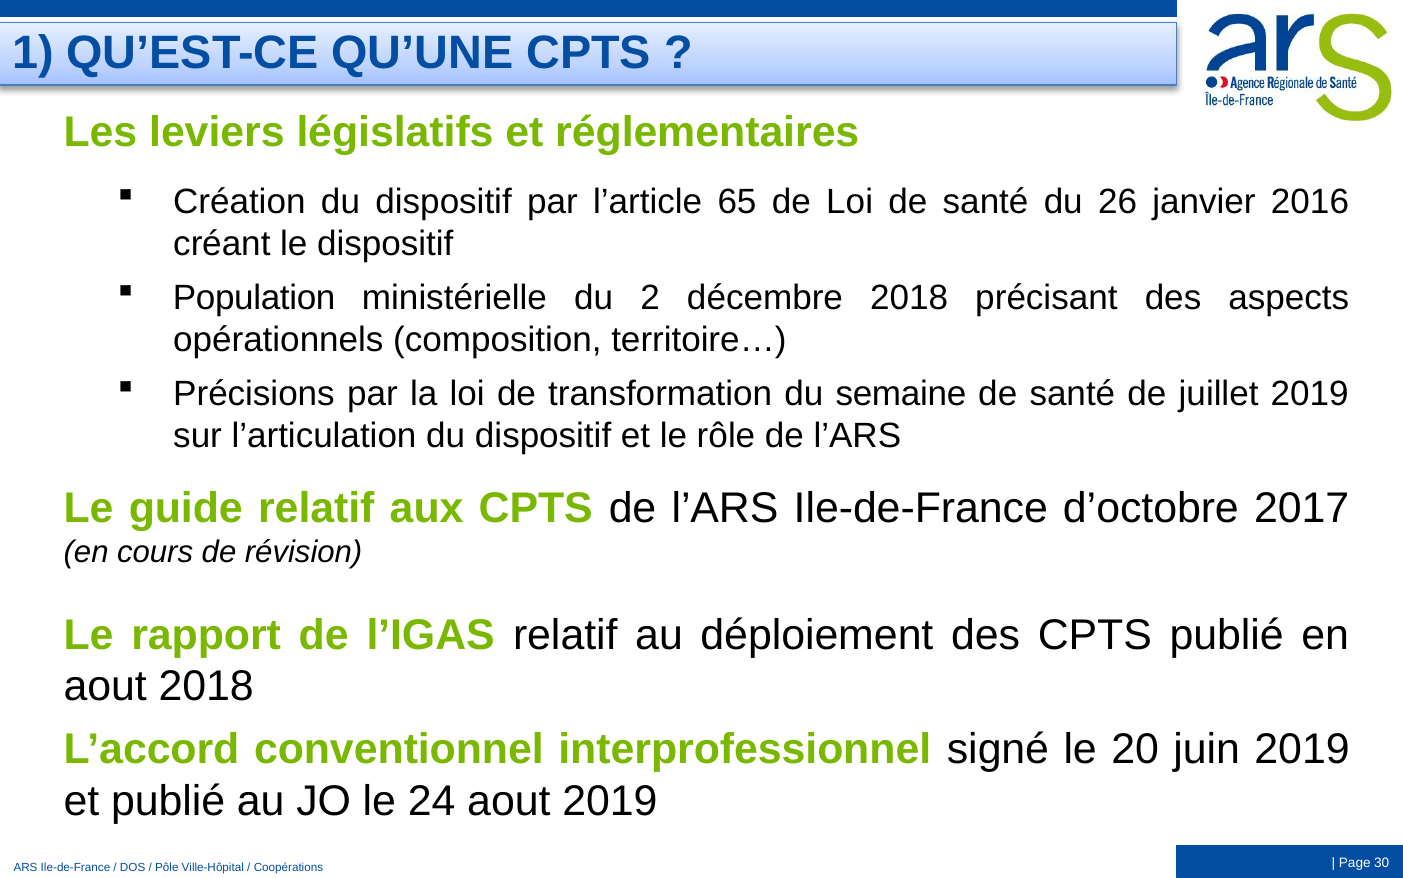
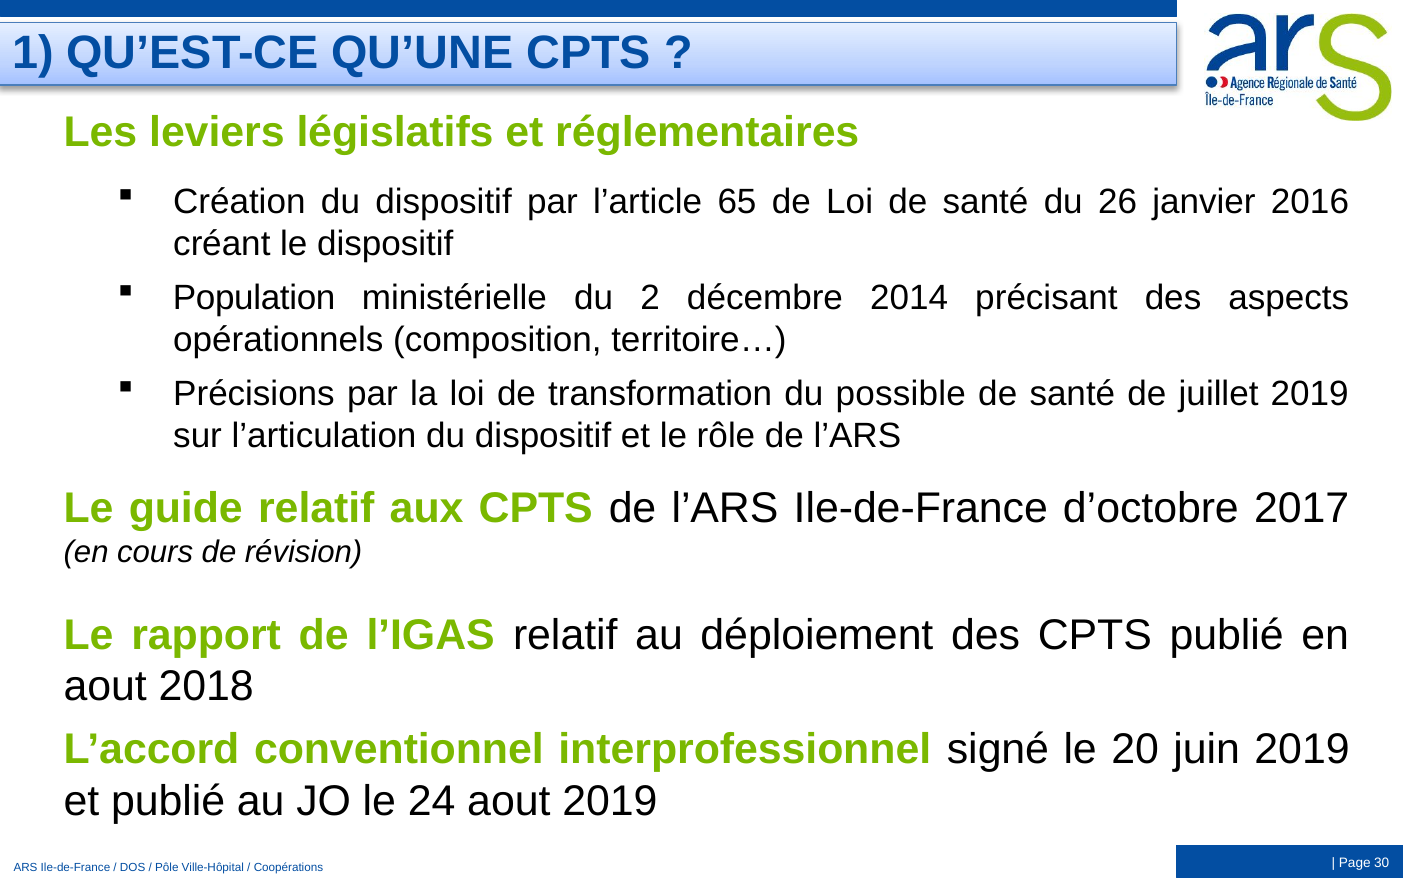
décembre 2018: 2018 -> 2014 (909, 297)
semaine: semaine -> possible (901, 393)
